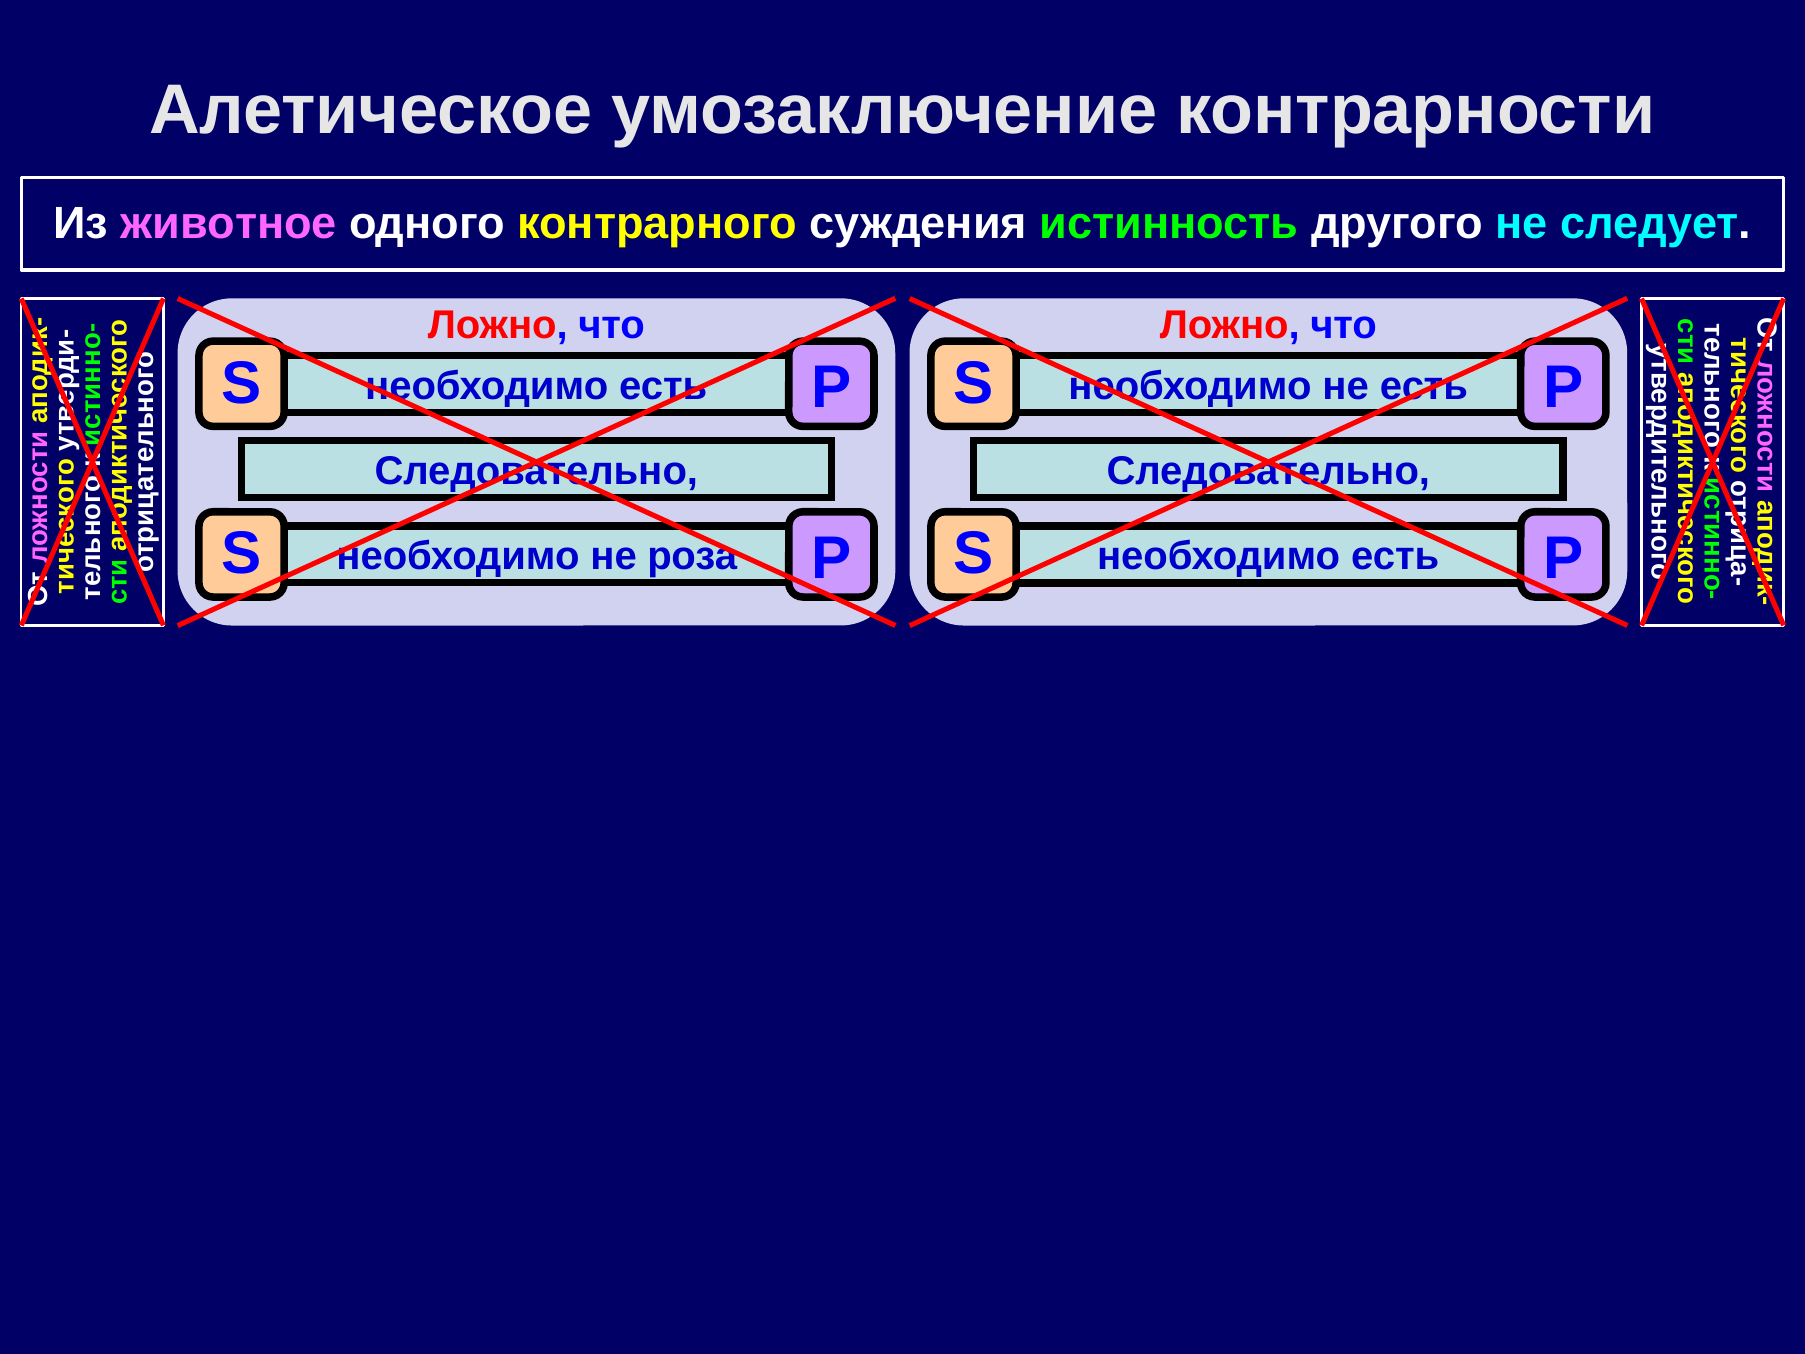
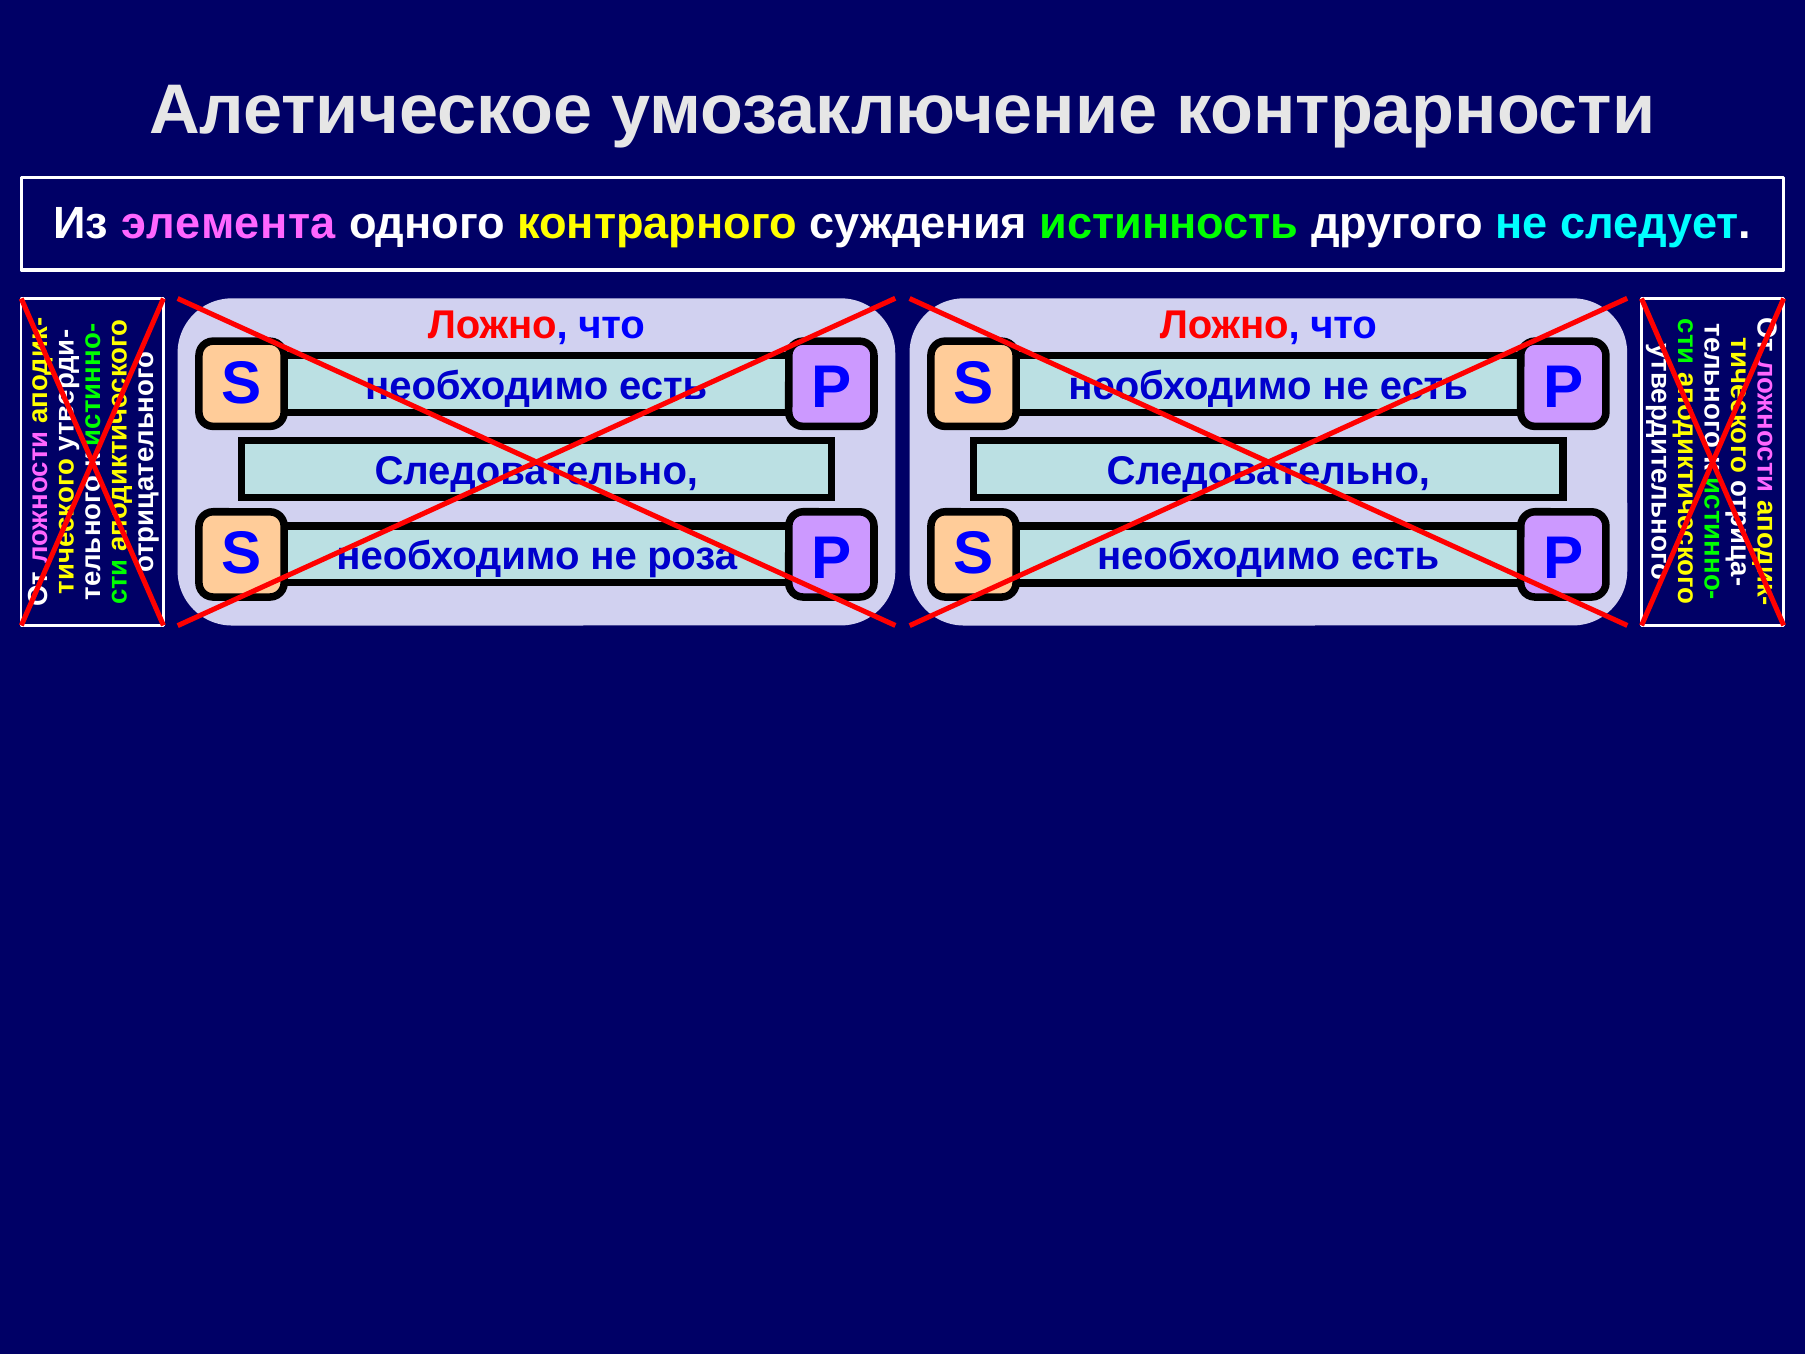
животное: животное -> элемента (228, 224)
